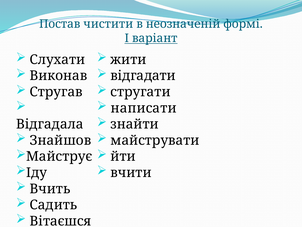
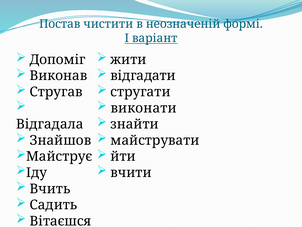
Слухати: Слухати -> Допоміг (58, 60)
написати: написати -> виконати (144, 108)
